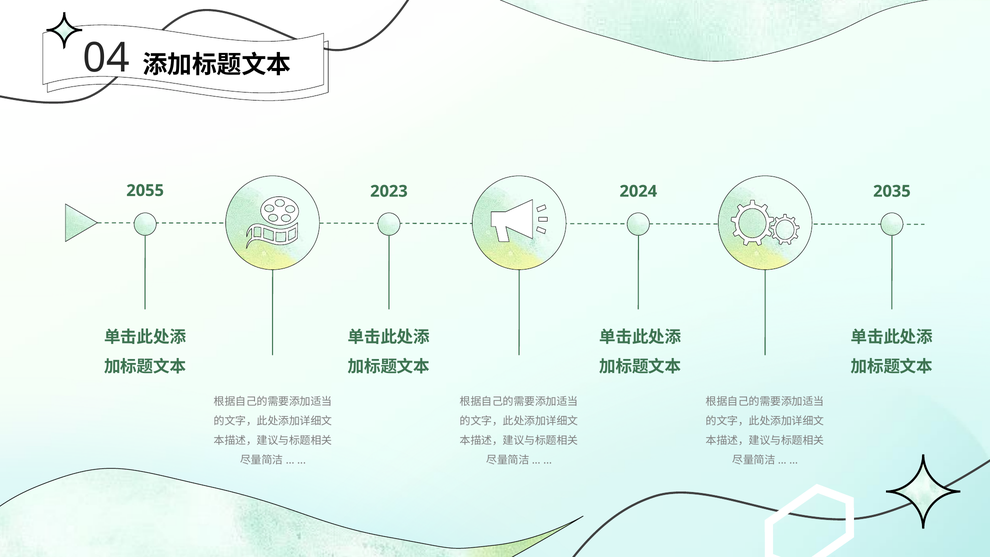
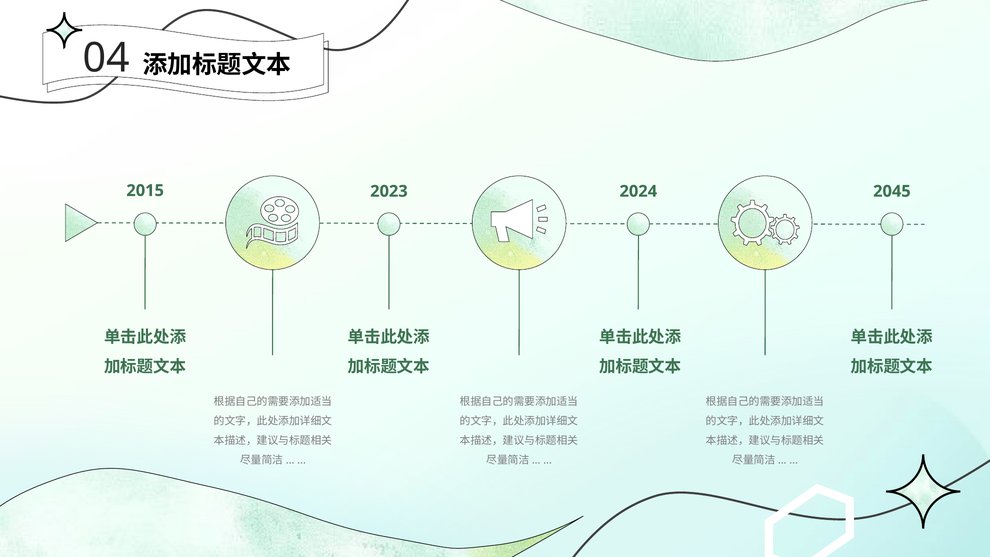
2055: 2055 -> 2015 (145, 191)
2035: 2035 -> 2045 (892, 191)
